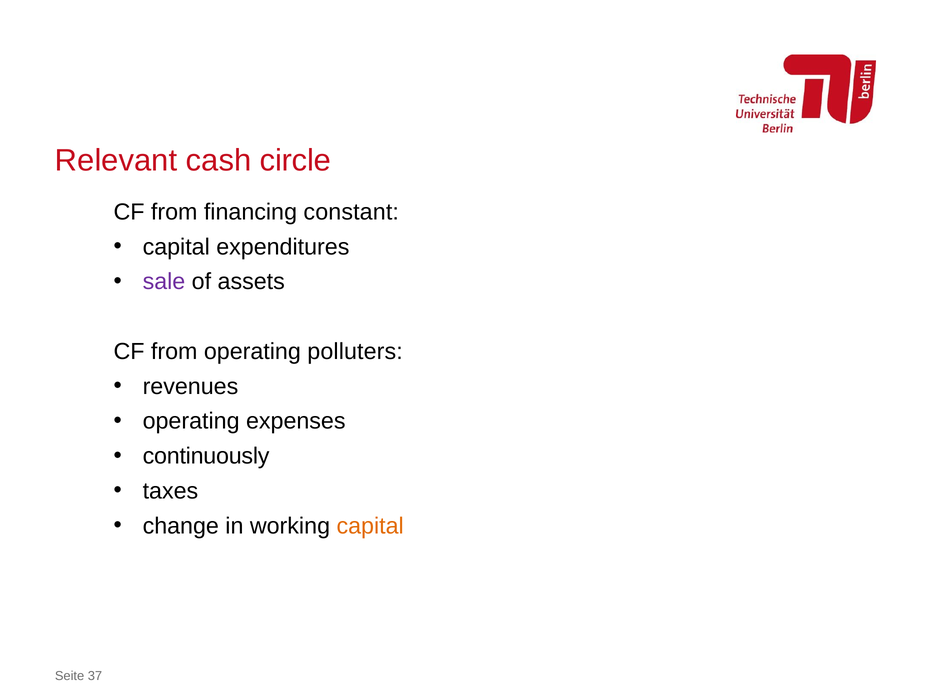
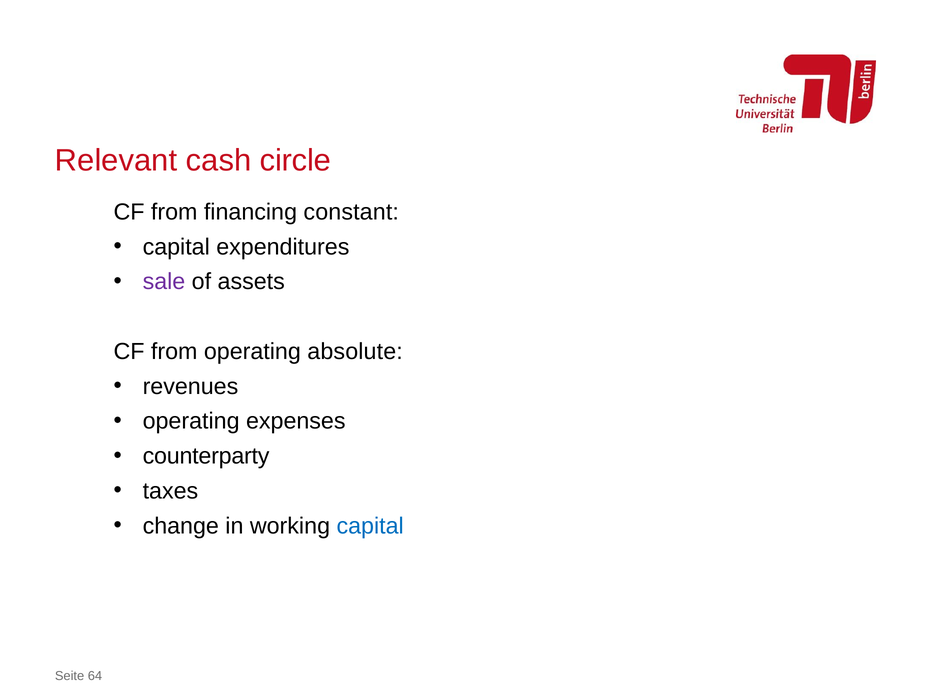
polluters: polluters -> absolute (355, 352)
continuously: continuously -> counterparty (206, 456)
capital colour: orange -> blue (370, 526)
37: 37 -> 64 (95, 676)
